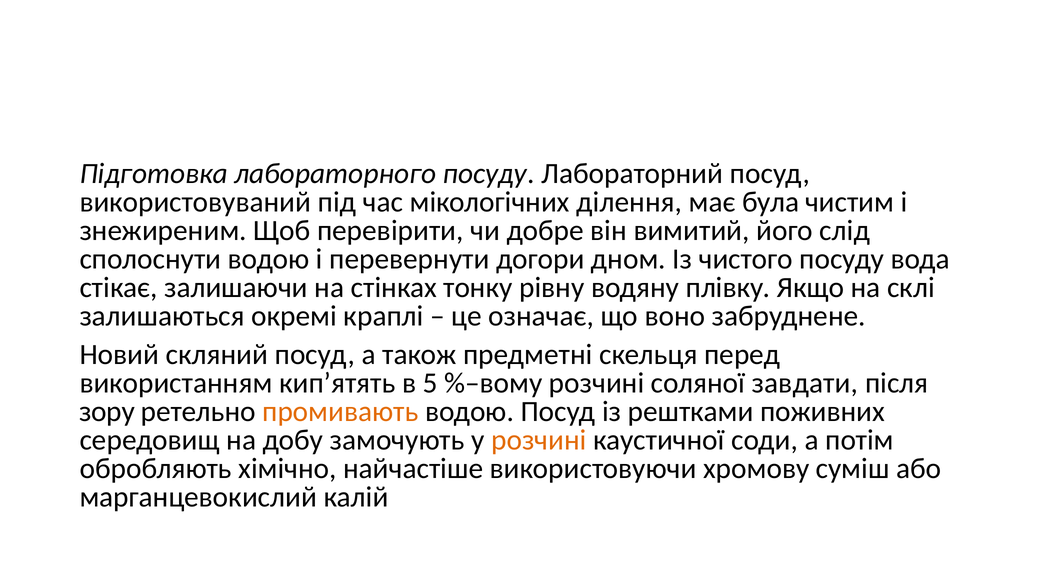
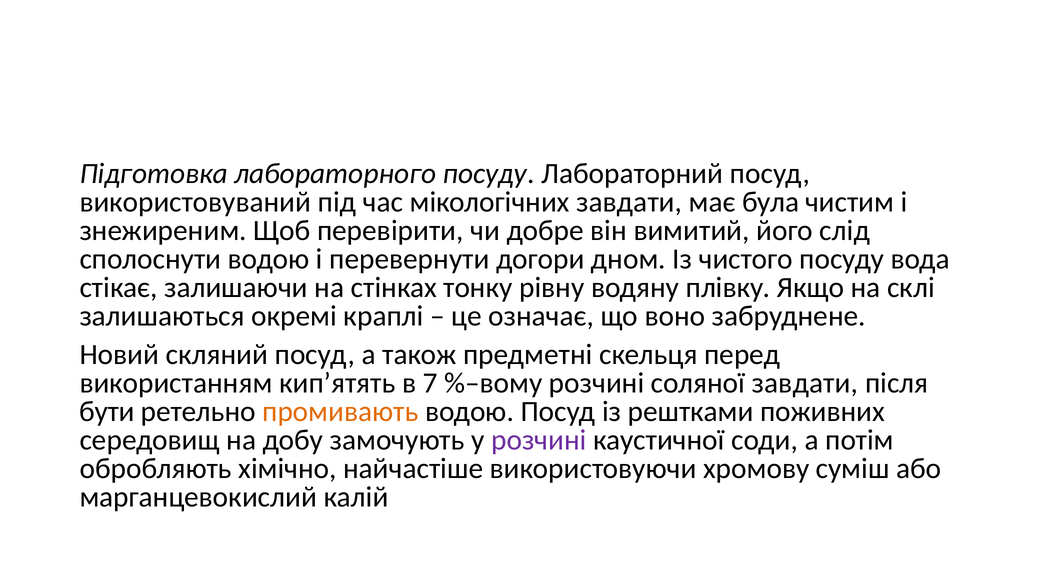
мікологічних ділення: ділення -> завдати (629, 202)
5: 5 -> 7 (430, 383)
зору: зору -> бути (107, 412)
розчині colour: orange -> purple (539, 440)
